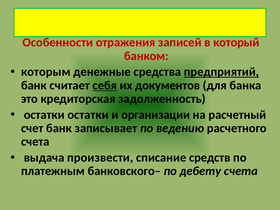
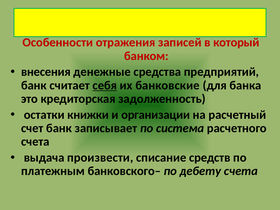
которым: которым -> внесения (46, 72)
предприятий underline: present -> none (221, 72)
документов: документов -> банковские (167, 85)
остатки остатки: остатки -> книжки (88, 115)
ведению: ведению -> система (180, 128)
